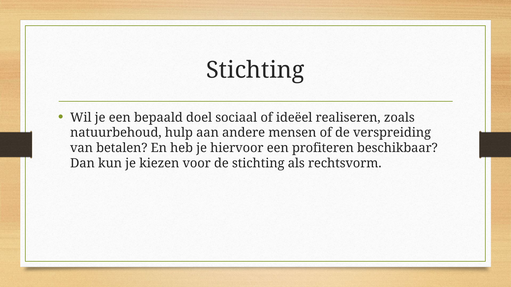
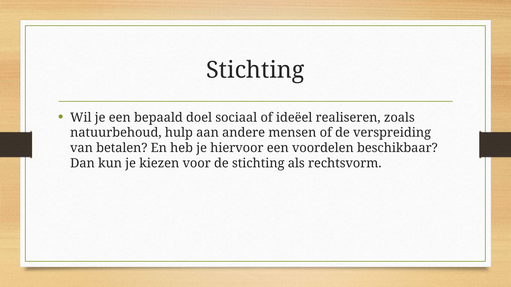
profiteren: profiteren -> voordelen (323, 148)
